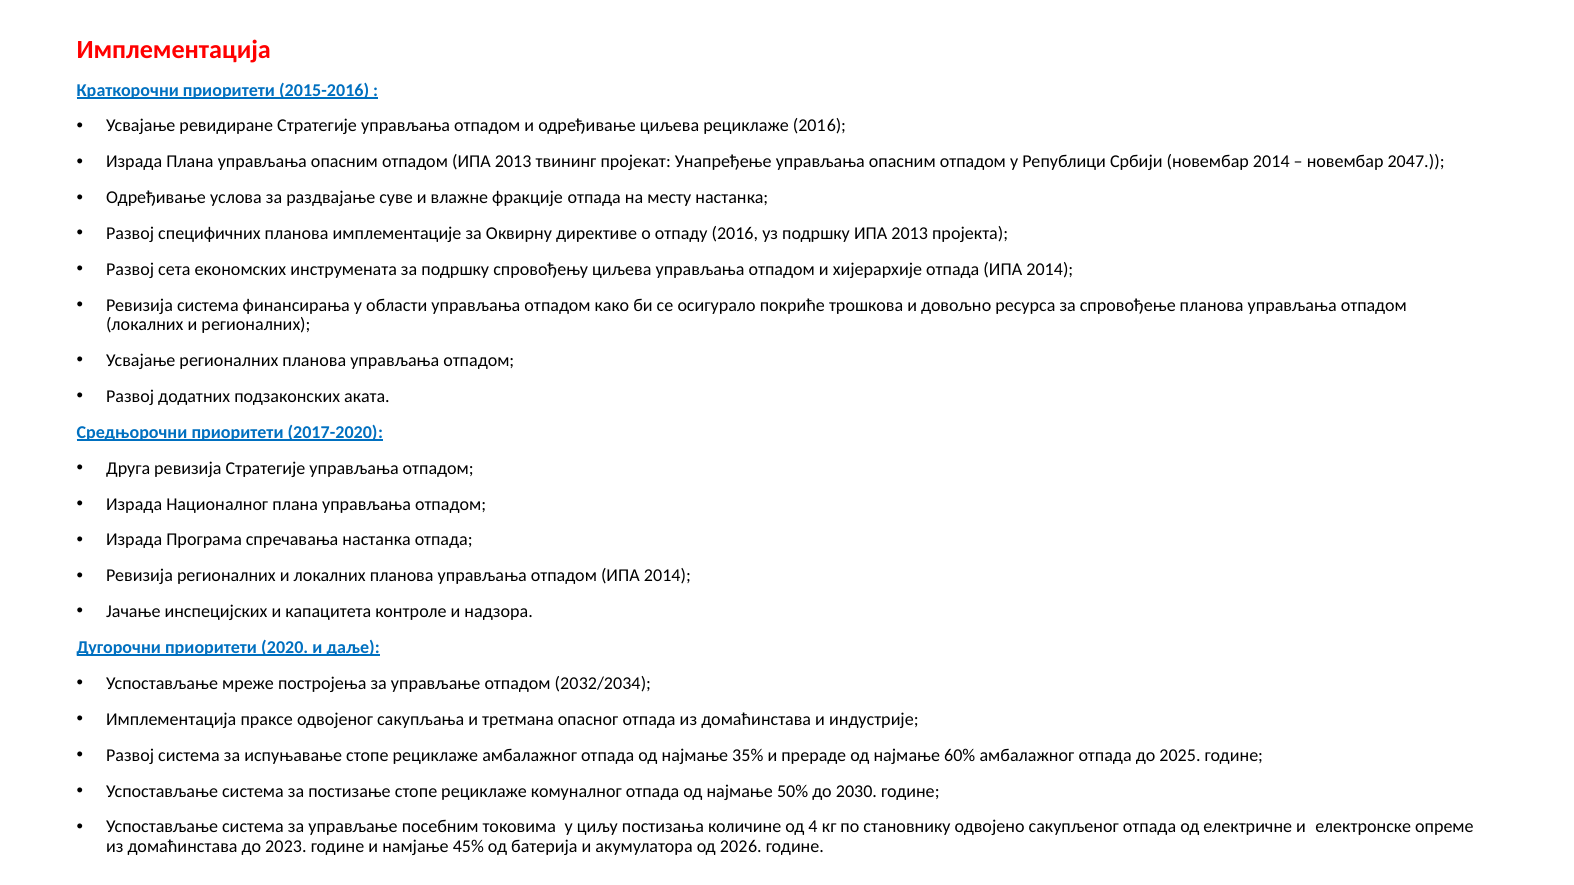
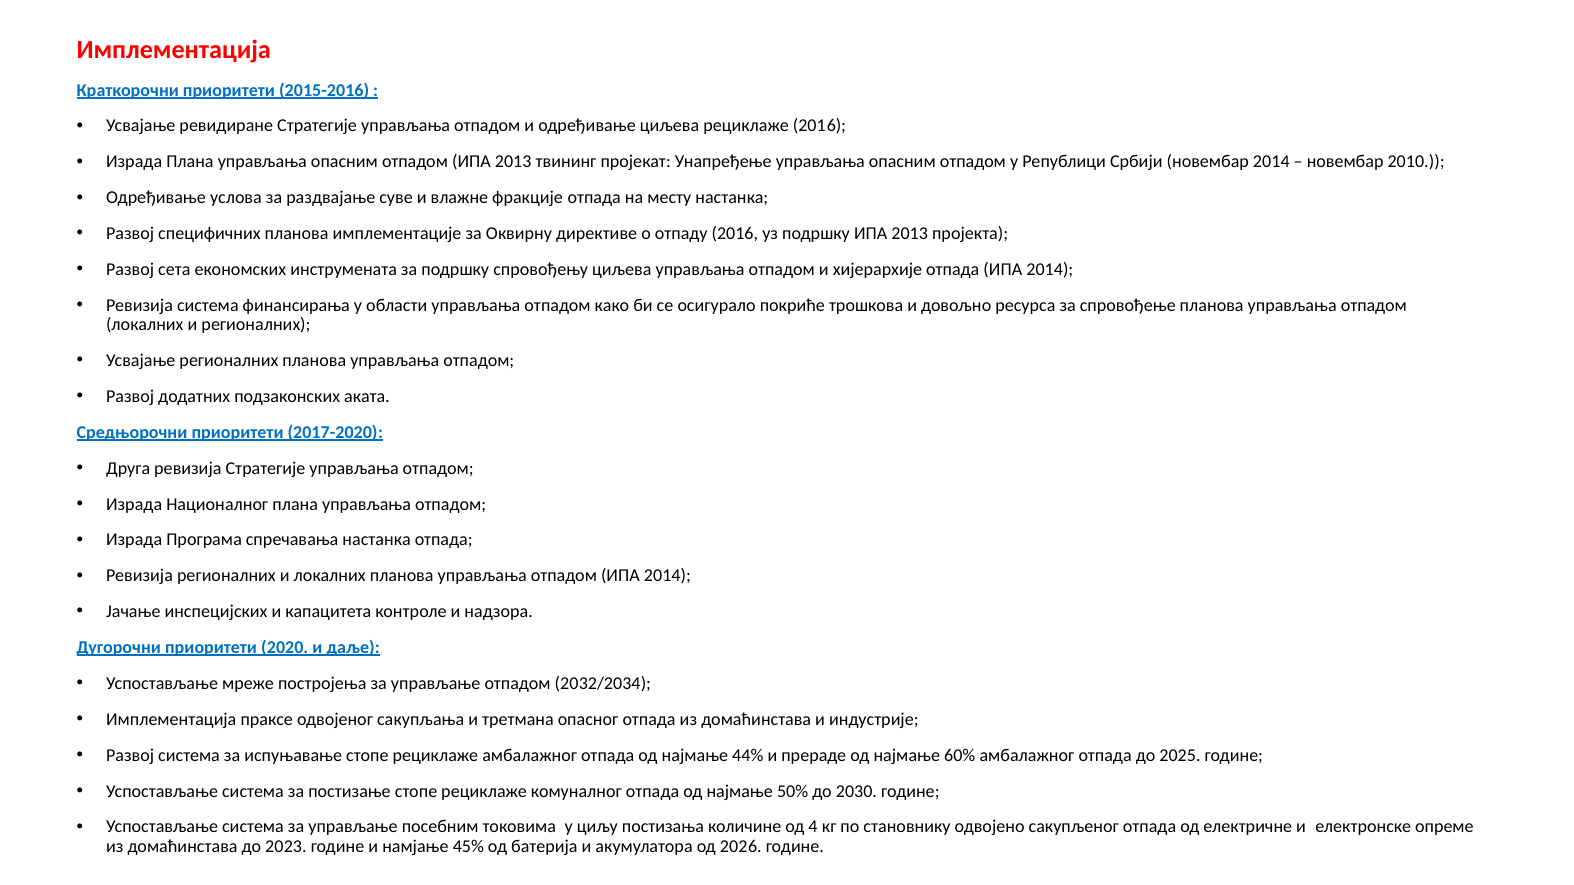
2047: 2047 -> 2010 (1416, 162)
35%: 35% -> 44% (748, 756)
